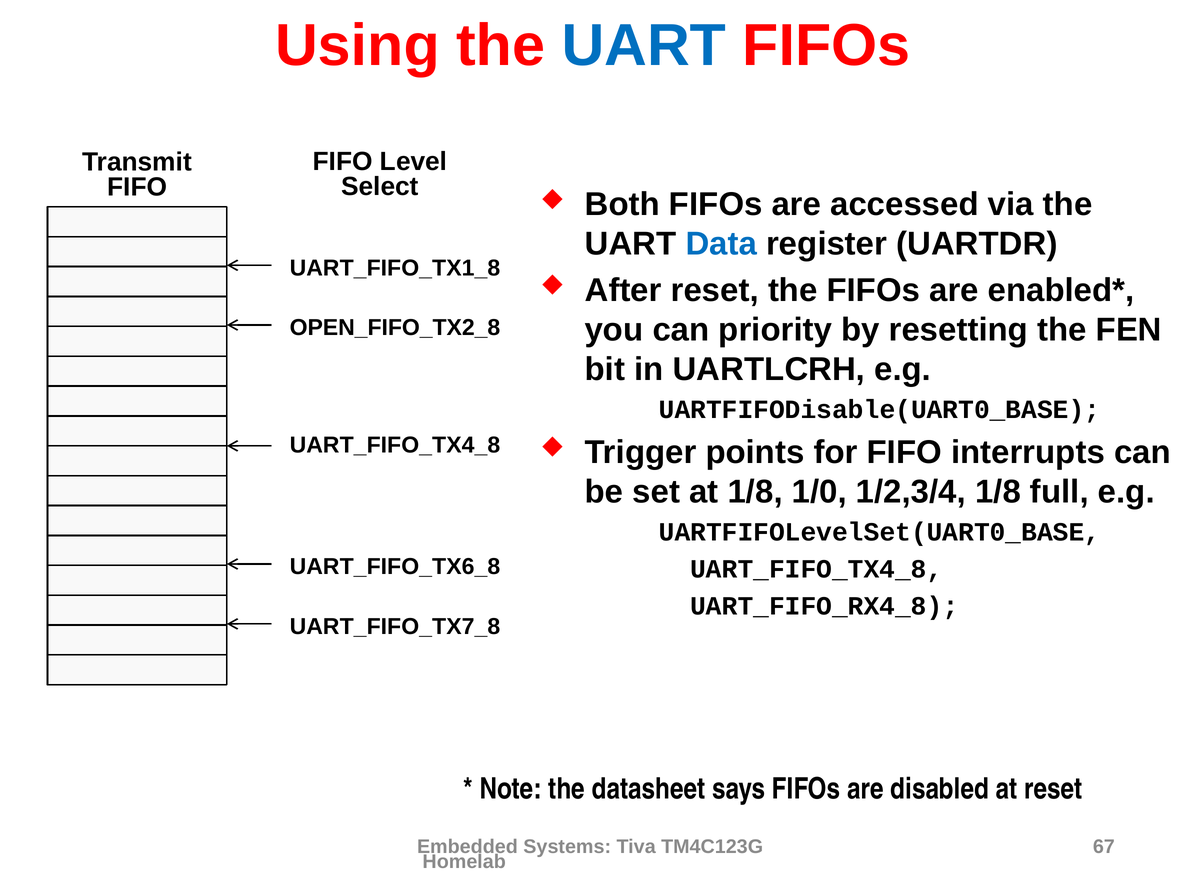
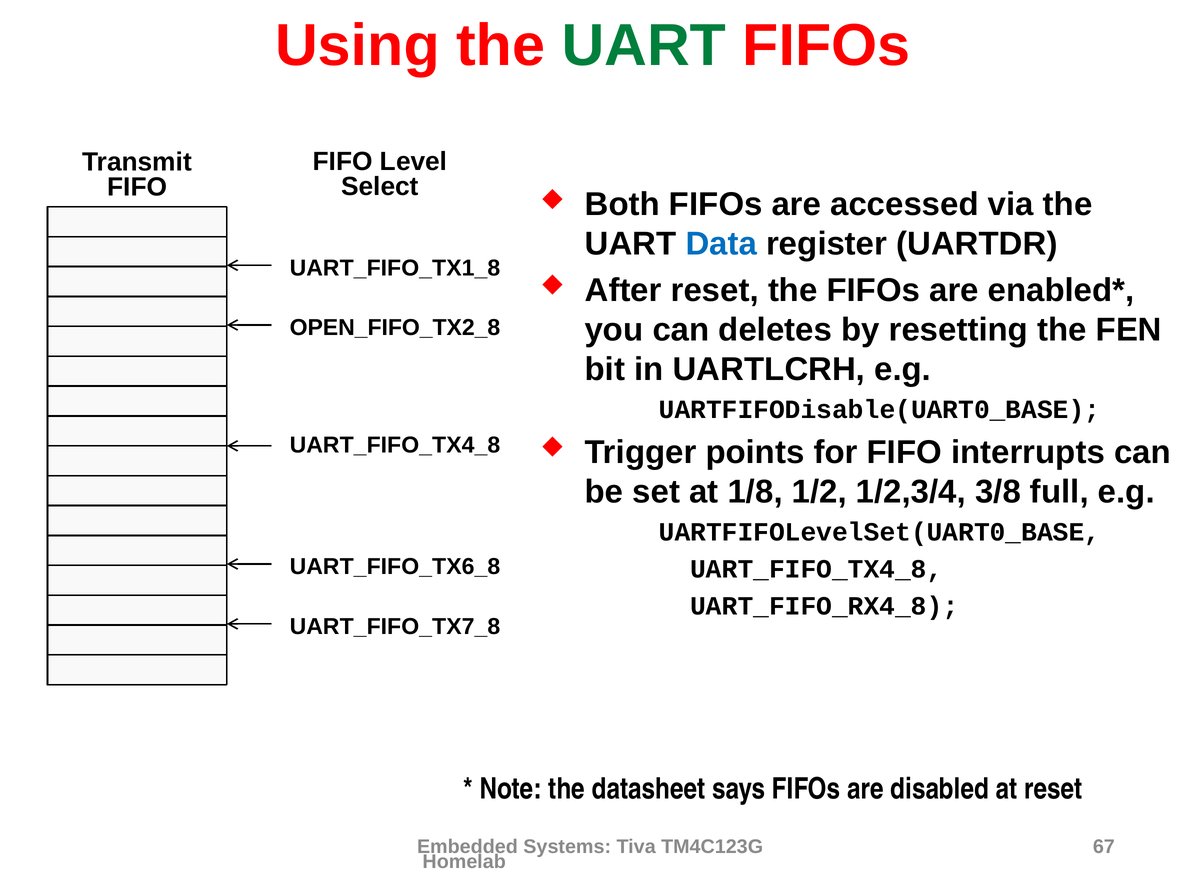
UART colour: blue -> green (644, 46)
priority: priority -> deletes (775, 330)
1/0: 1/0 -> 1/2 (819, 492)
1/2,3/4 1/8: 1/8 -> 3/8 (998, 492)
